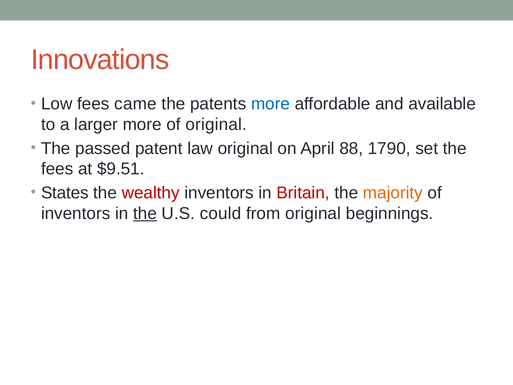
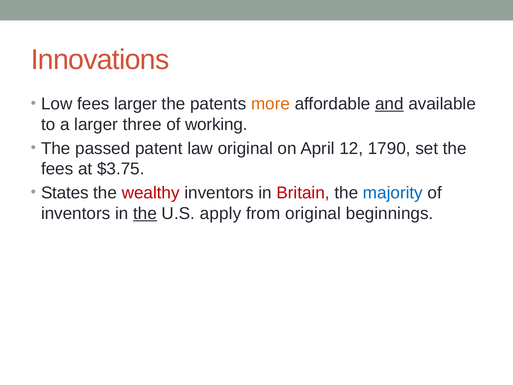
fees came: came -> larger (136, 104)
more colour: blue -> orange (270, 104)
and underline: none -> present (389, 104)
larger more: more -> three (142, 124)
of original: original -> working (216, 124)
88: 88 -> 12 (351, 148)
$9.51: $9.51 -> $3.75 (121, 169)
majority colour: orange -> blue (393, 193)
could: could -> apply (220, 213)
